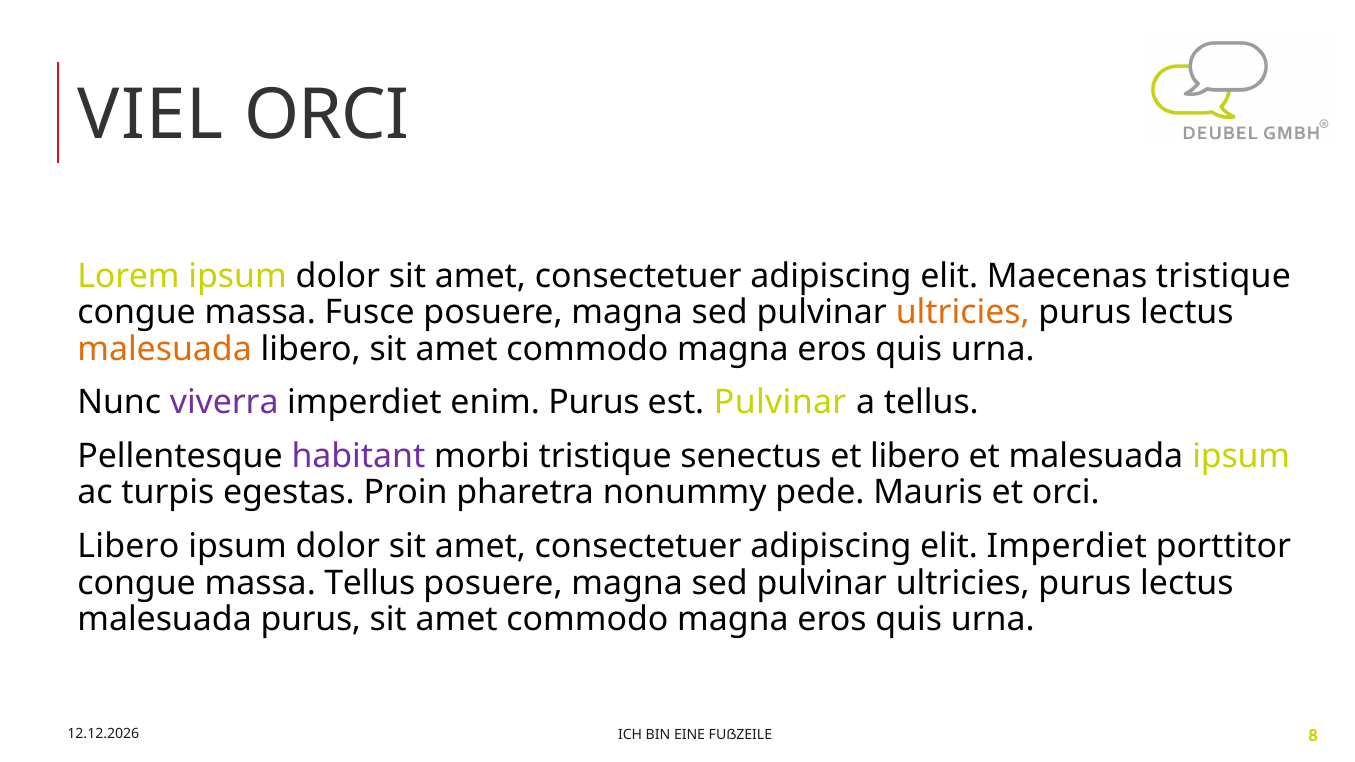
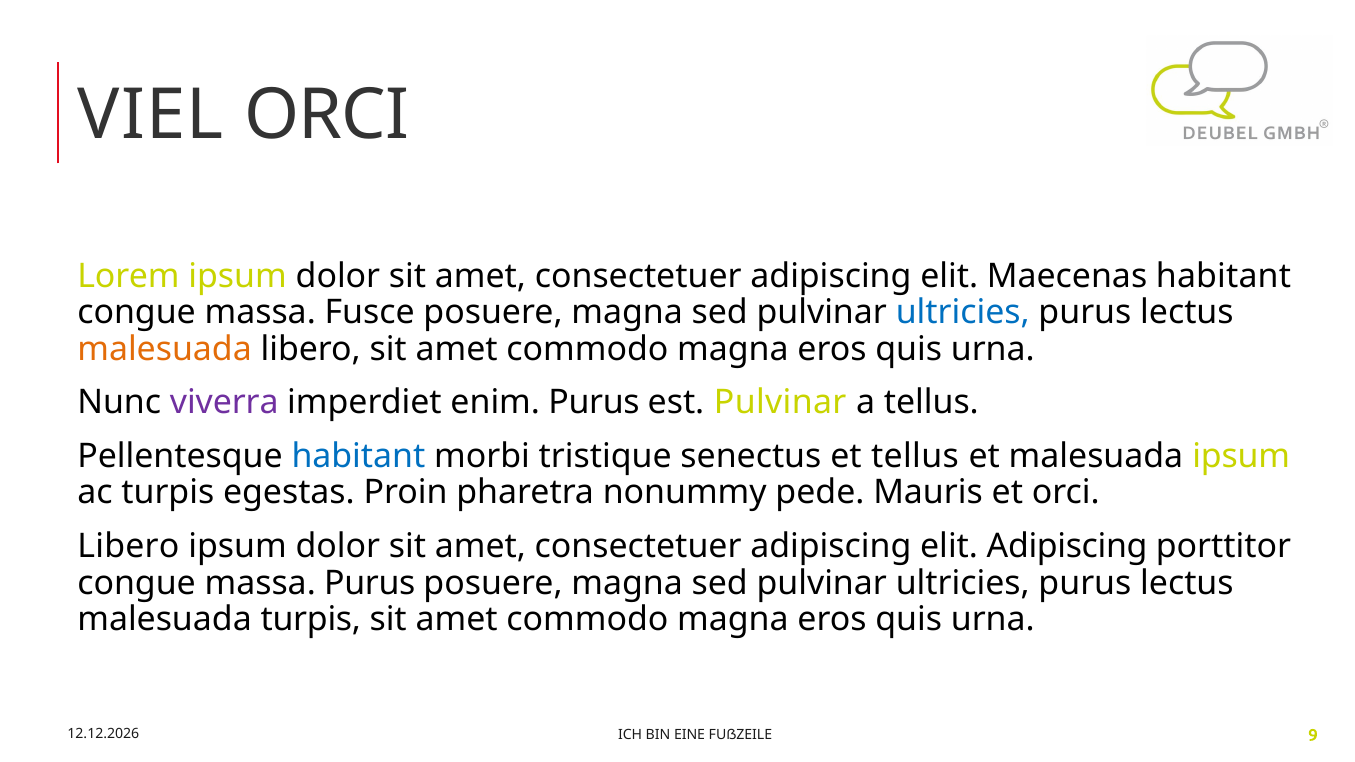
Maecenas tristique: tristique -> habitant (1223, 276)
ultricies colour: orange -> blue (963, 313)
habitant colour: purple -> blue (358, 456)
et libero: libero -> tellus (915, 456)
elit Imperdiet: Imperdiet -> Adipiscing (1067, 546)
massa Tellus: Tellus -> Purus (370, 583)
malesuada purus: purus -> turpis (311, 620)
8: 8 -> 9 (1313, 736)
